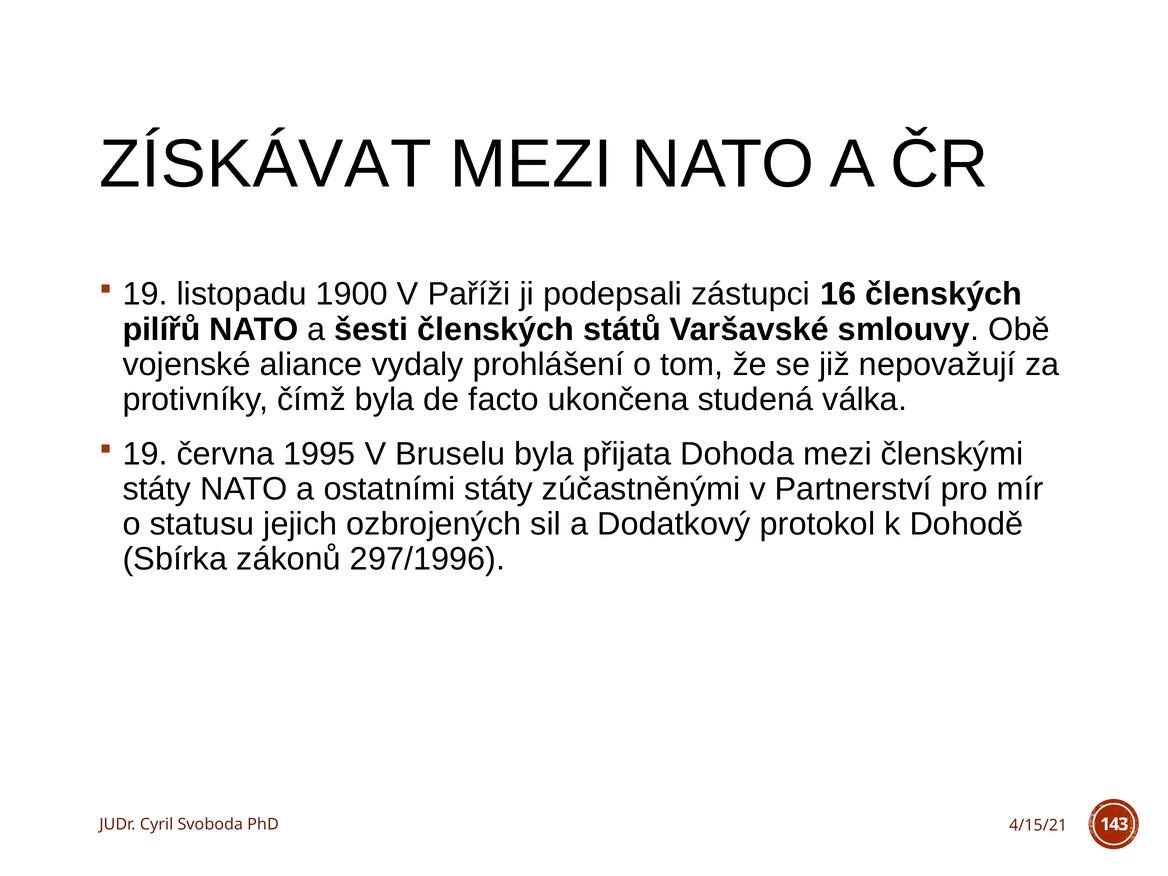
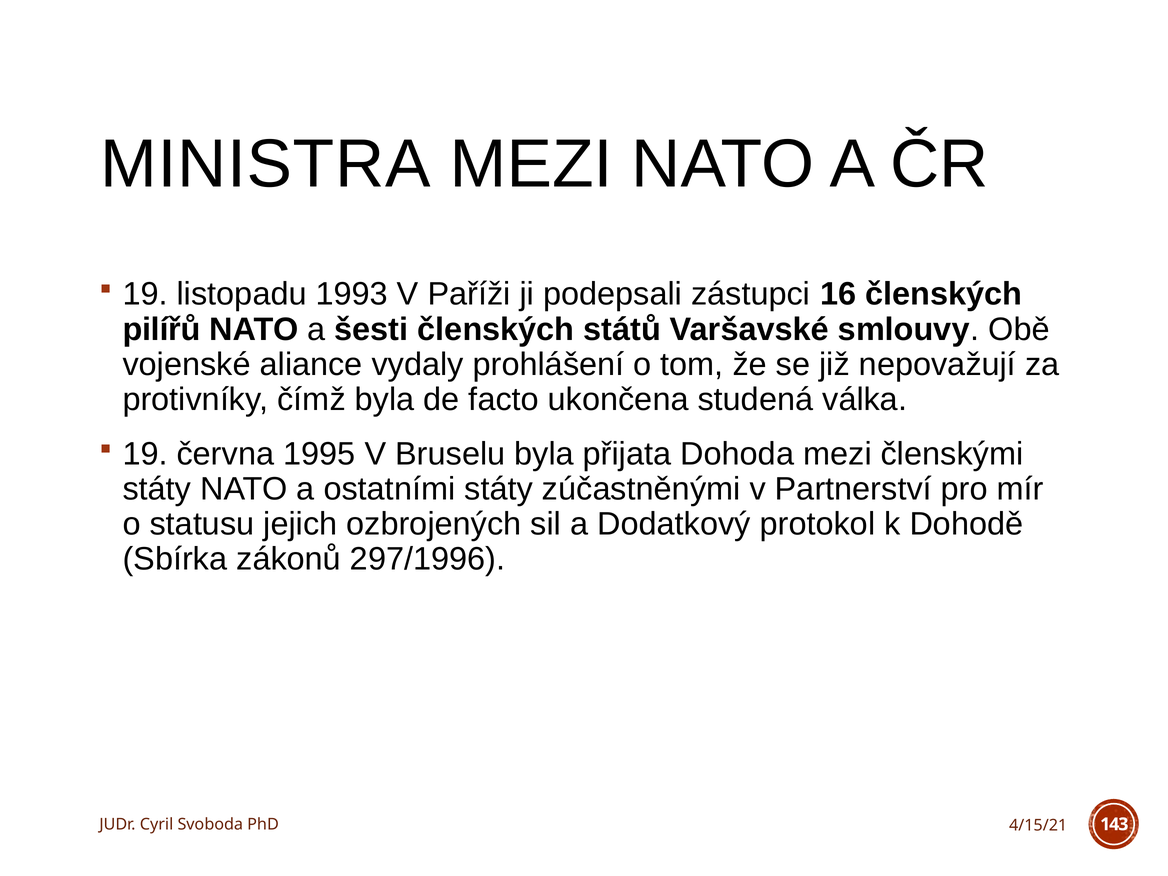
ZÍSKÁVAT: ZÍSKÁVAT -> MINISTRA (265, 164)
1900: 1900 -> 1993 (352, 294)
